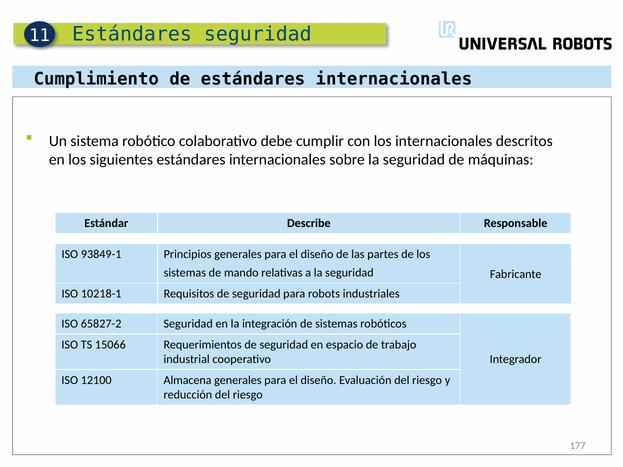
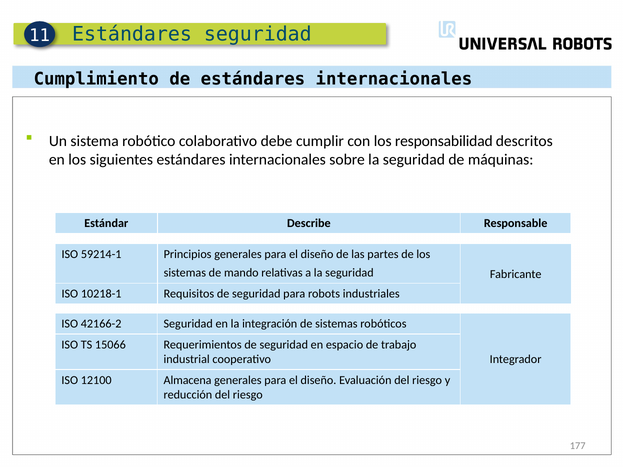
los internacionales: internacionales -> responsabilidad (444, 141)
93849-1: 93849-1 -> 59214-1 (101, 255)
65827-2: 65827-2 -> 42166-2 (101, 324)
